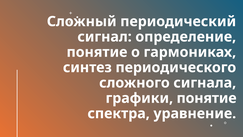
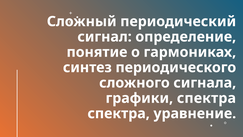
графики понятие: понятие -> спектра (206, 98)
